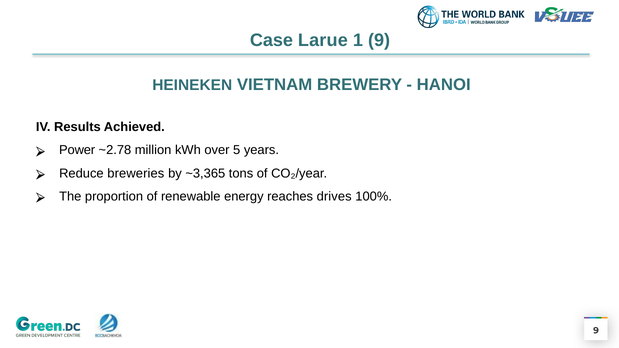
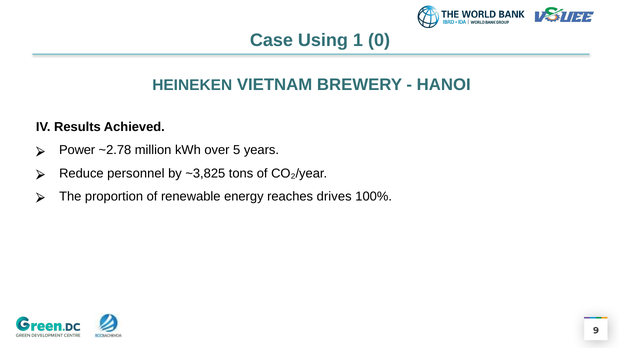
Larue: Larue -> Using (323, 40)
1 9: 9 -> 0 (379, 40)
breweries: breweries -> personnel (136, 173)
~3,365: ~3,365 -> ~3,825 (205, 173)
